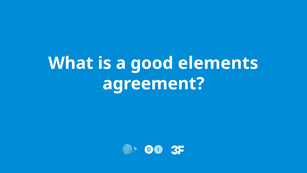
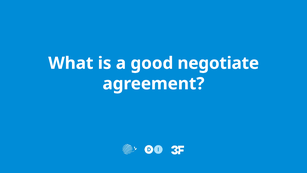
elements: elements -> negotiate (218, 63)
